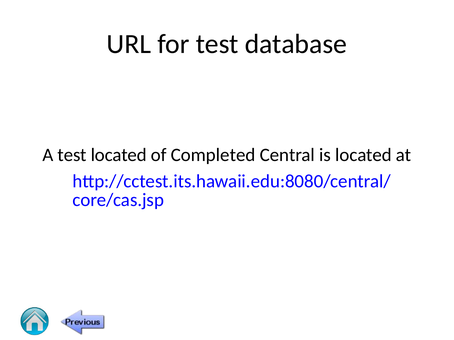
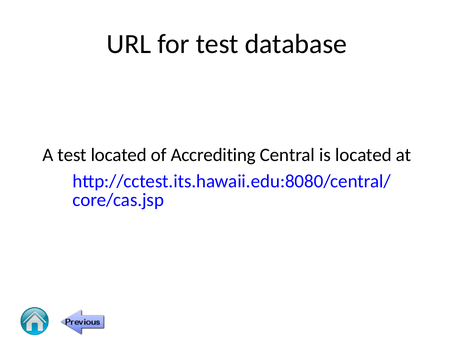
Completed: Completed -> Accrediting (213, 155)
